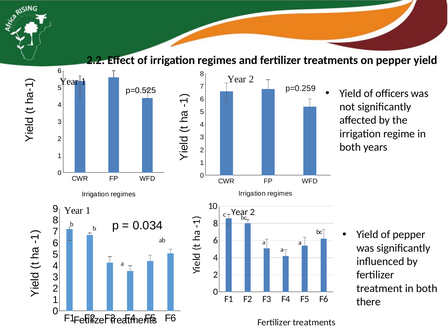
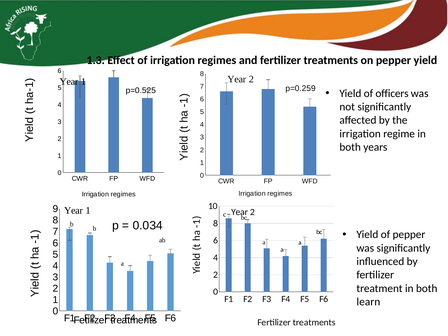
2.2: 2.2 -> 1.3 (96, 60)
there: there -> learn (368, 302)
